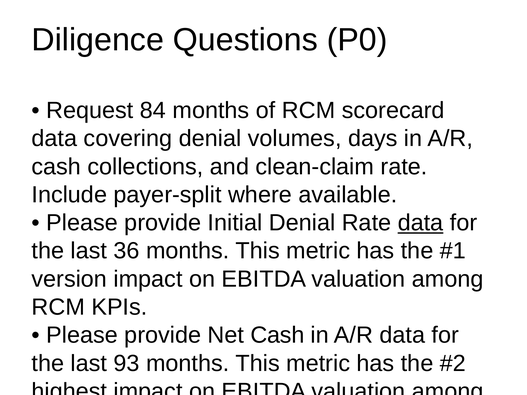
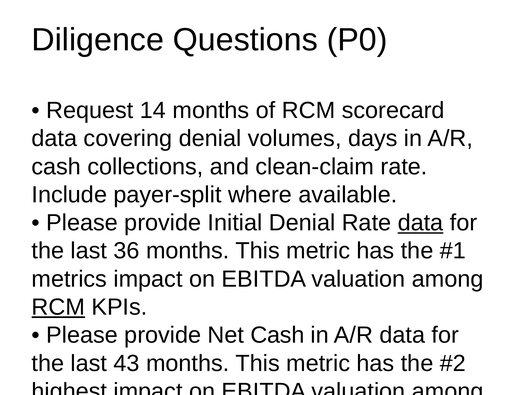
84: 84 -> 14 (153, 111)
version: version -> metrics (69, 279)
RCM underline: none -> present (58, 307)
93: 93 -> 43 (127, 364)
